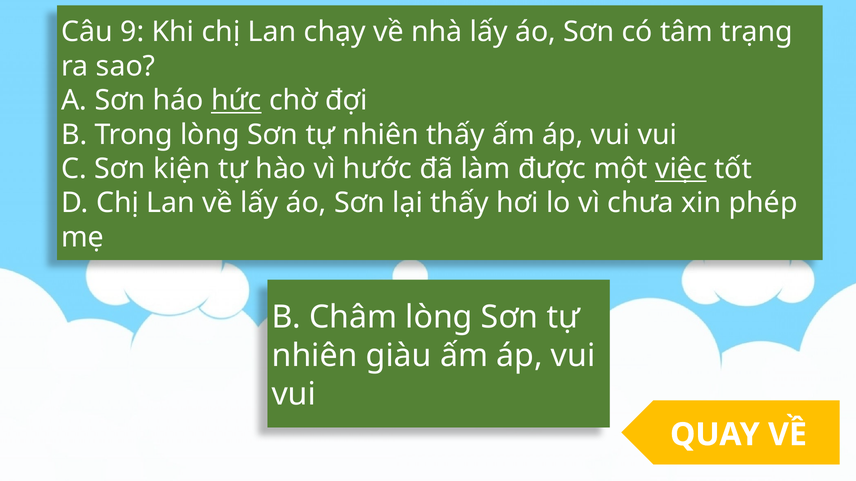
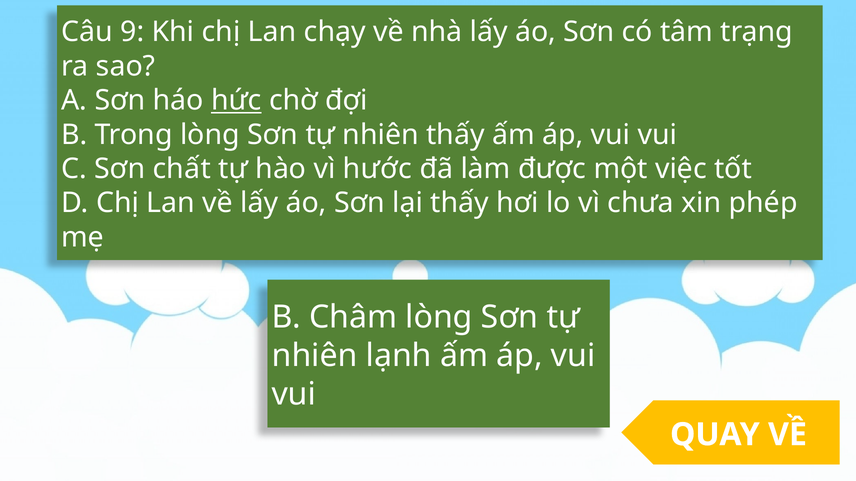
kiện: kiện -> chất (182, 169)
việc underline: present -> none (681, 169)
giàu: giàu -> lạnh (399, 356)
